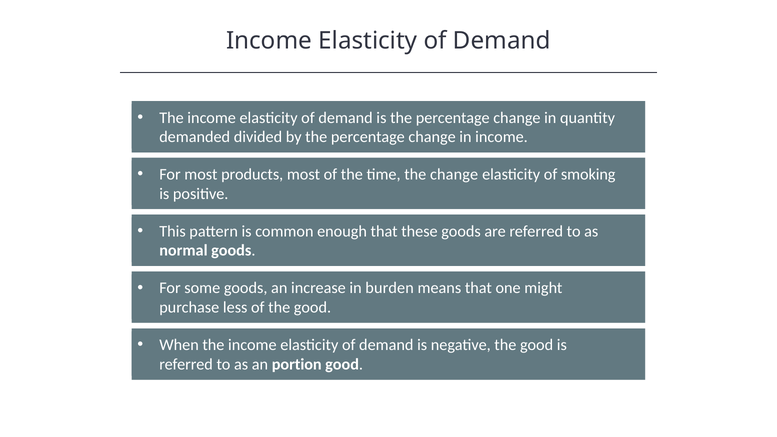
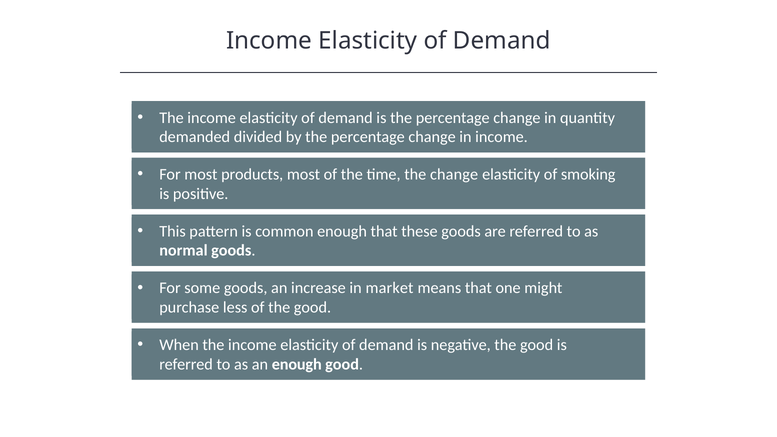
burden: burden -> market (390, 288)
an portion: portion -> enough (297, 364)
